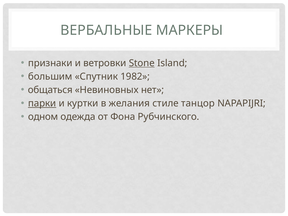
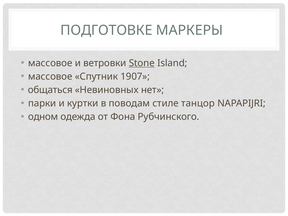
ВЕРБАЛЬНЫЕ: ВЕРБАЛЬНЫЕ -> ПОДГОТОВКЕ (106, 30)
признаки: признаки -> массовое (50, 63)
большим: большим -> массовое (50, 77)
1982: 1982 -> 1907 (135, 77)
парки underline: present -> none (42, 103)
желания: желания -> поводам (129, 103)
